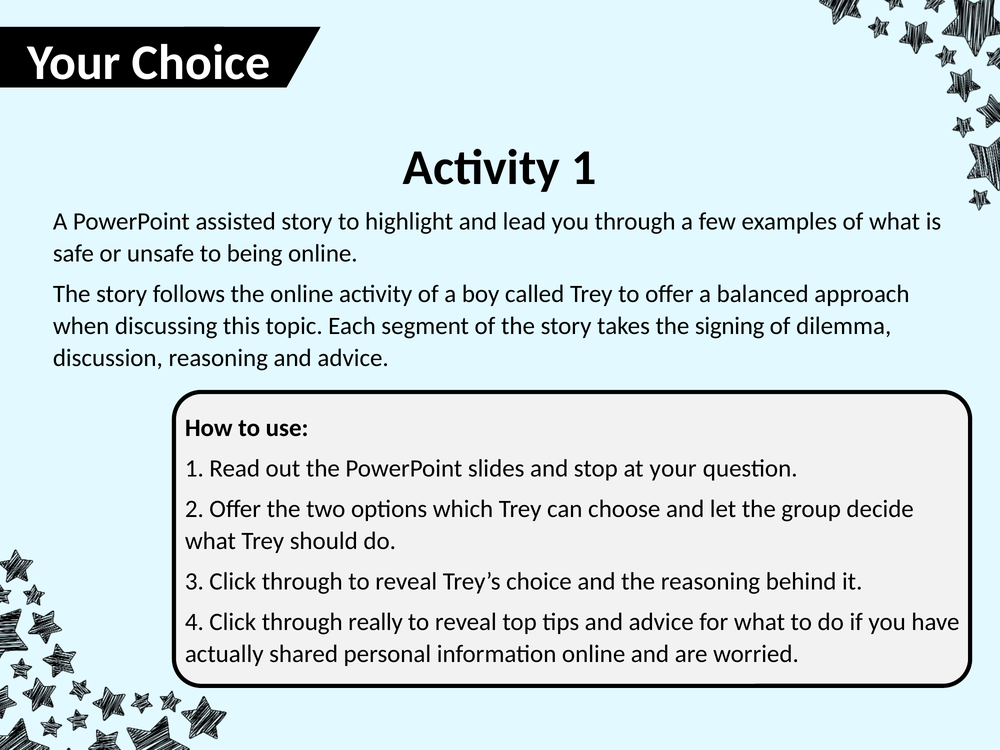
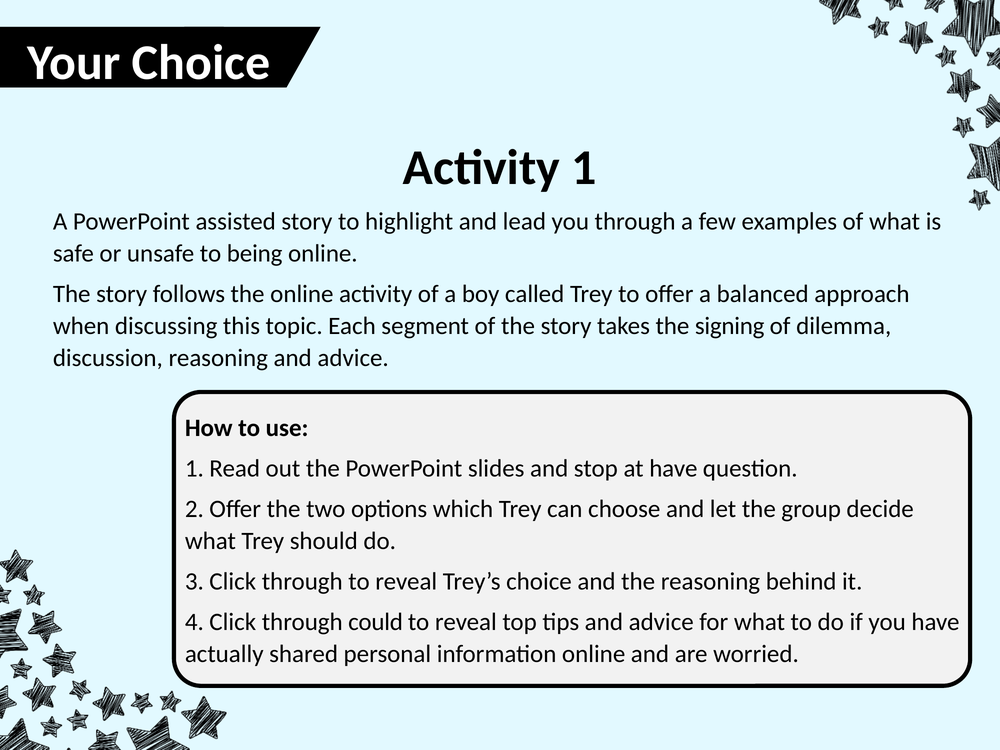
at your: your -> have (673, 469)
really: really -> could (376, 622)
